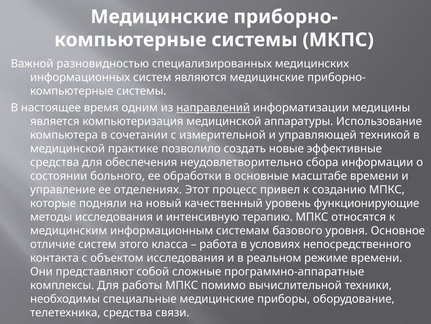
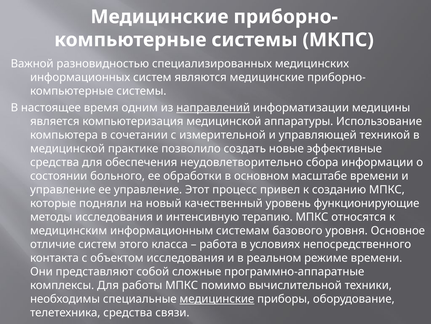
основные: основные -> основном (261, 176)
ее отделениях: отделениях -> управление (148, 189)
медицинские underline: none -> present (217, 298)
